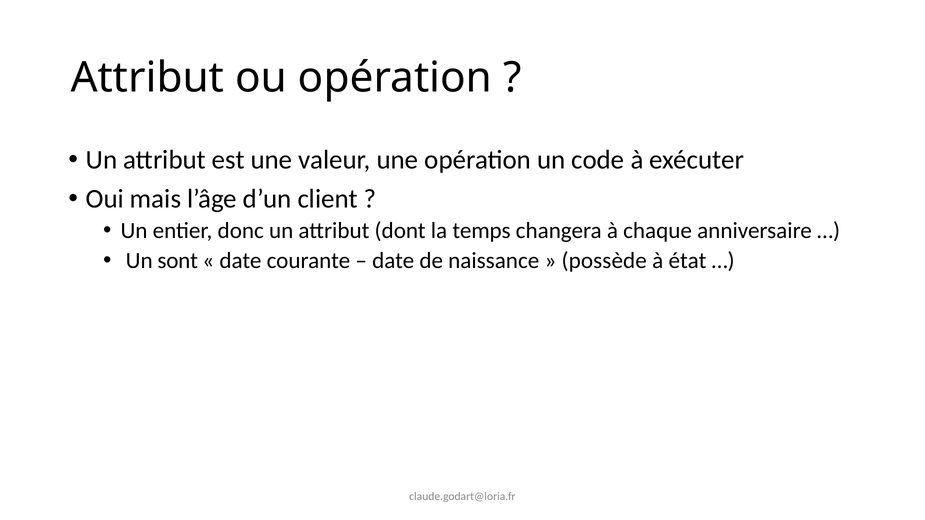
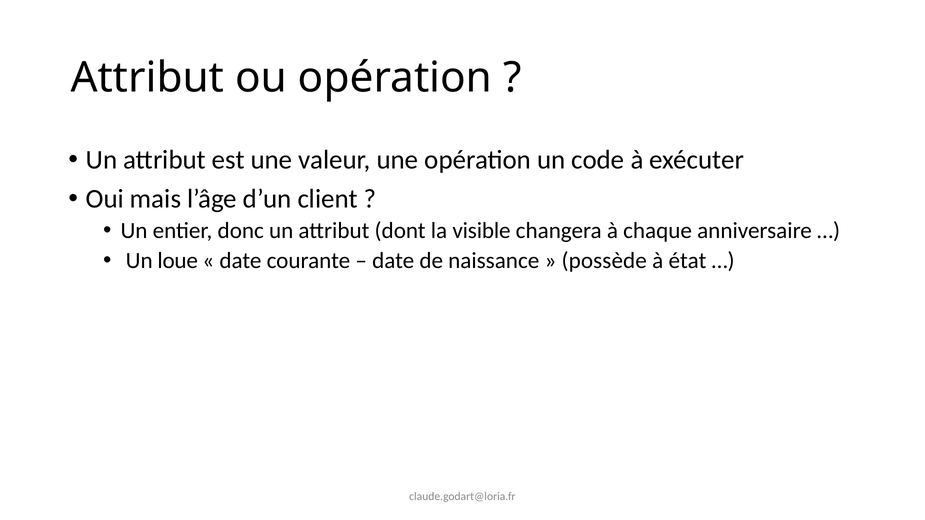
temps: temps -> visible (482, 231)
sont: sont -> loue (178, 261)
